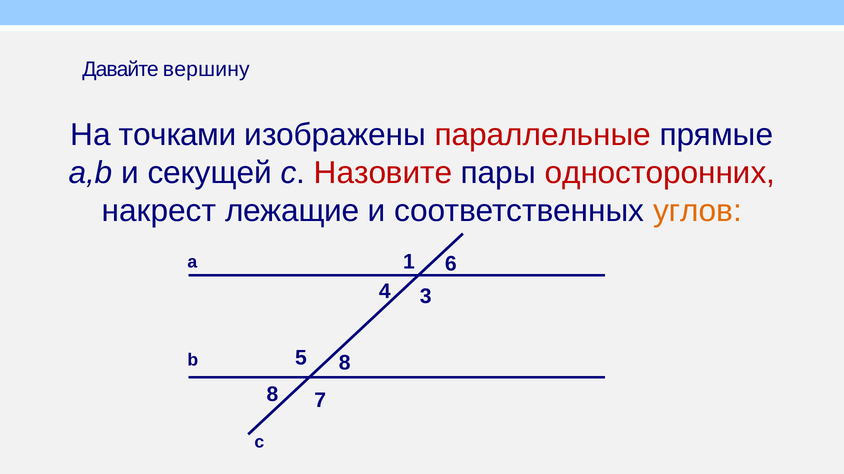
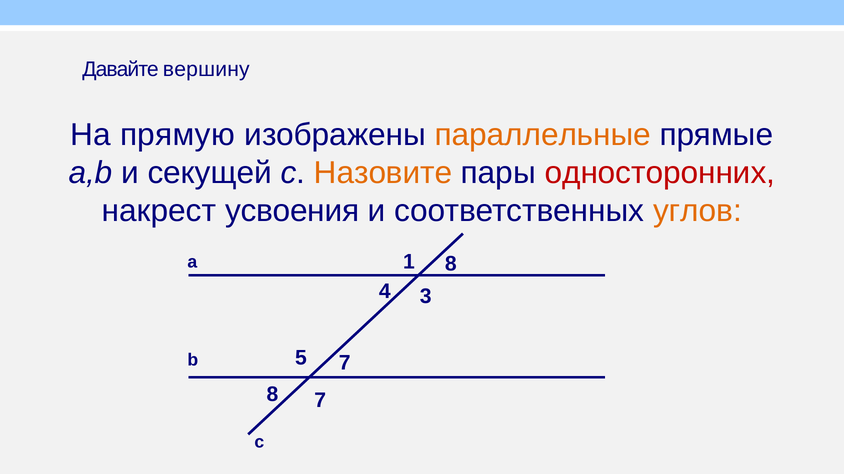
точками: точками -> прямую (177, 135)
параллельные colour: red -> orange (543, 135)
Назовите colour: red -> orange (383, 173)
лежащие: лежащие -> усвоения (292, 211)
1 6: 6 -> 8 (451, 264)
5 8: 8 -> 7 (345, 363)
